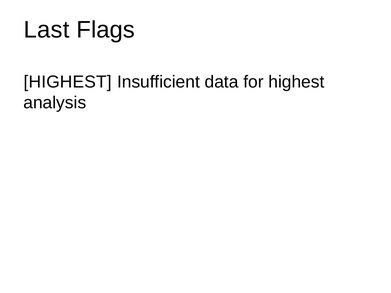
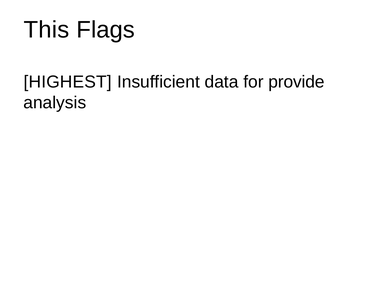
Last: Last -> This (47, 30)
for highest: highest -> provide (296, 82)
